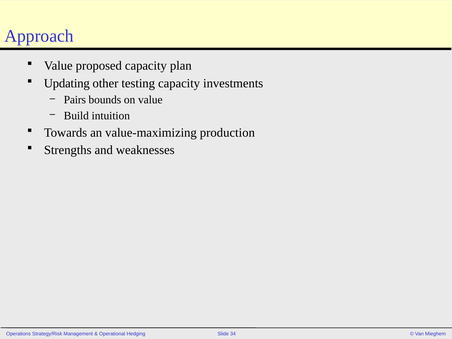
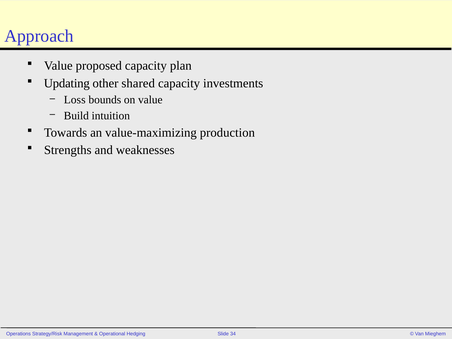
testing: testing -> shared (138, 83)
Pairs: Pairs -> Loss (75, 100)
